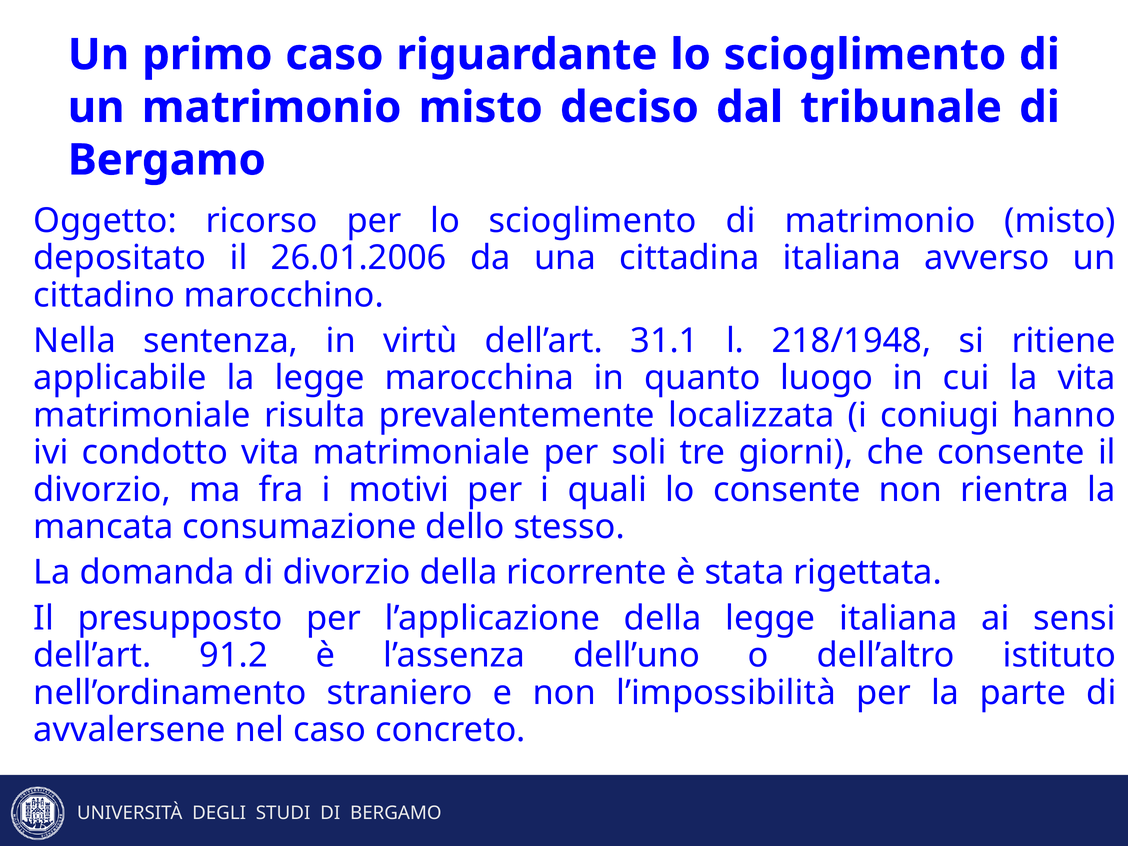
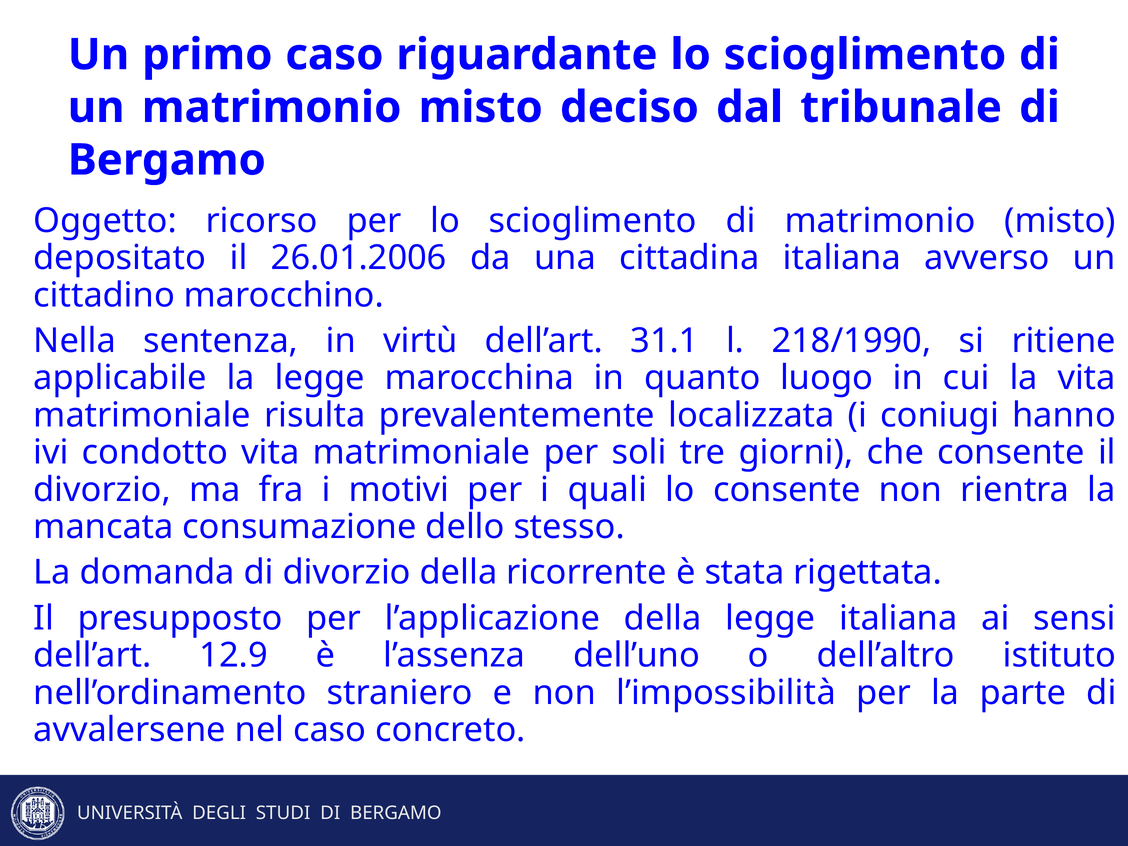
218/1948: 218/1948 -> 218/1990 (852, 341)
91.2: 91.2 -> 12.9 (234, 655)
